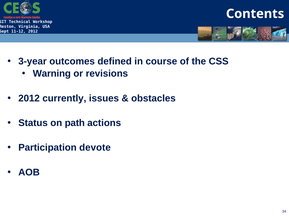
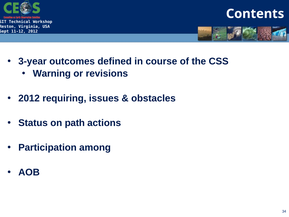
currently: currently -> requiring (64, 98)
devote: devote -> among (95, 147)
